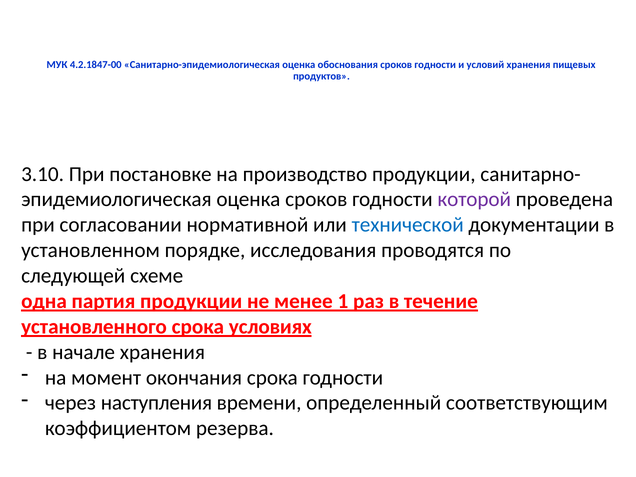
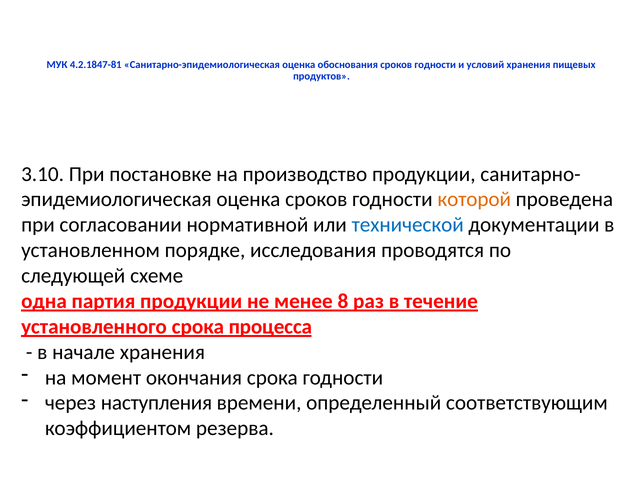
4.2.1847-00: 4.2.1847-00 -> 4.2.1847-81 (96, 65)
которой colour: purple -> orange (474, 199)
1: 1 -> 8 (343, 301)
условиях: условиях -> процесса (270, 327)
